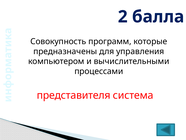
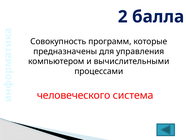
представителя: представителя -> человеческого (74, 95)
